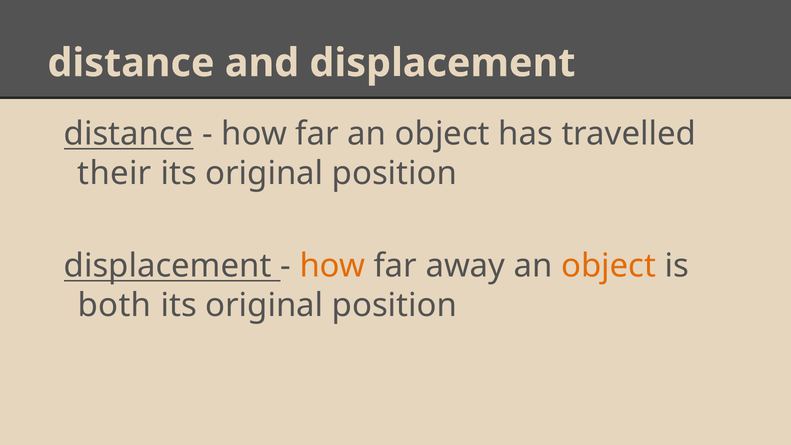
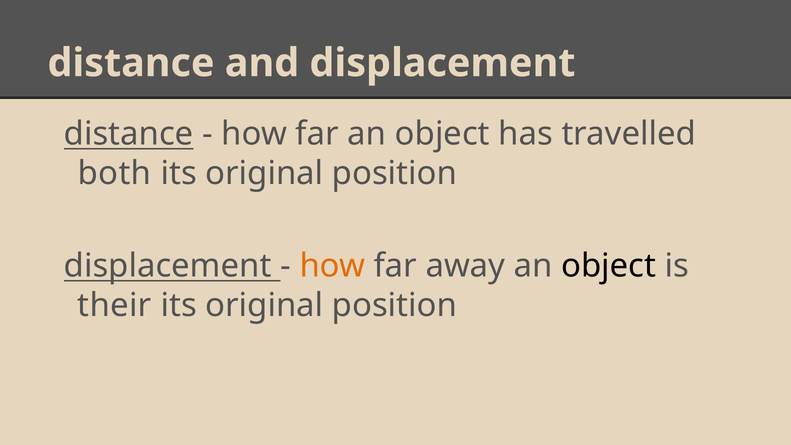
their: their -> both (114, 173)
object colour: orange -> black (609, 266)
both: both -> their (114, 305)
